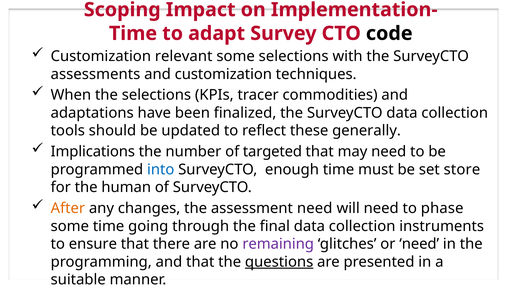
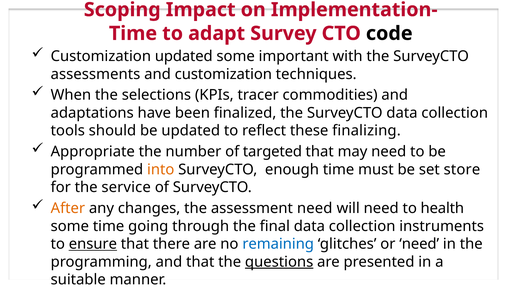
Customization relevant: relevant -> updated (184, 56)
some selections: selections -> important (294, 56)
generally: generally -> finalizing (366, 131)
Implications: Implications -> Appropriate (93, 151)
into colour: blue -> orange (161, 169)
human: human -> service (126, 187)
phase: phase -> health (442, 208)
ensure underline: none -> present (93, 244)
remaining colour: purple -> blue (278, 244)
